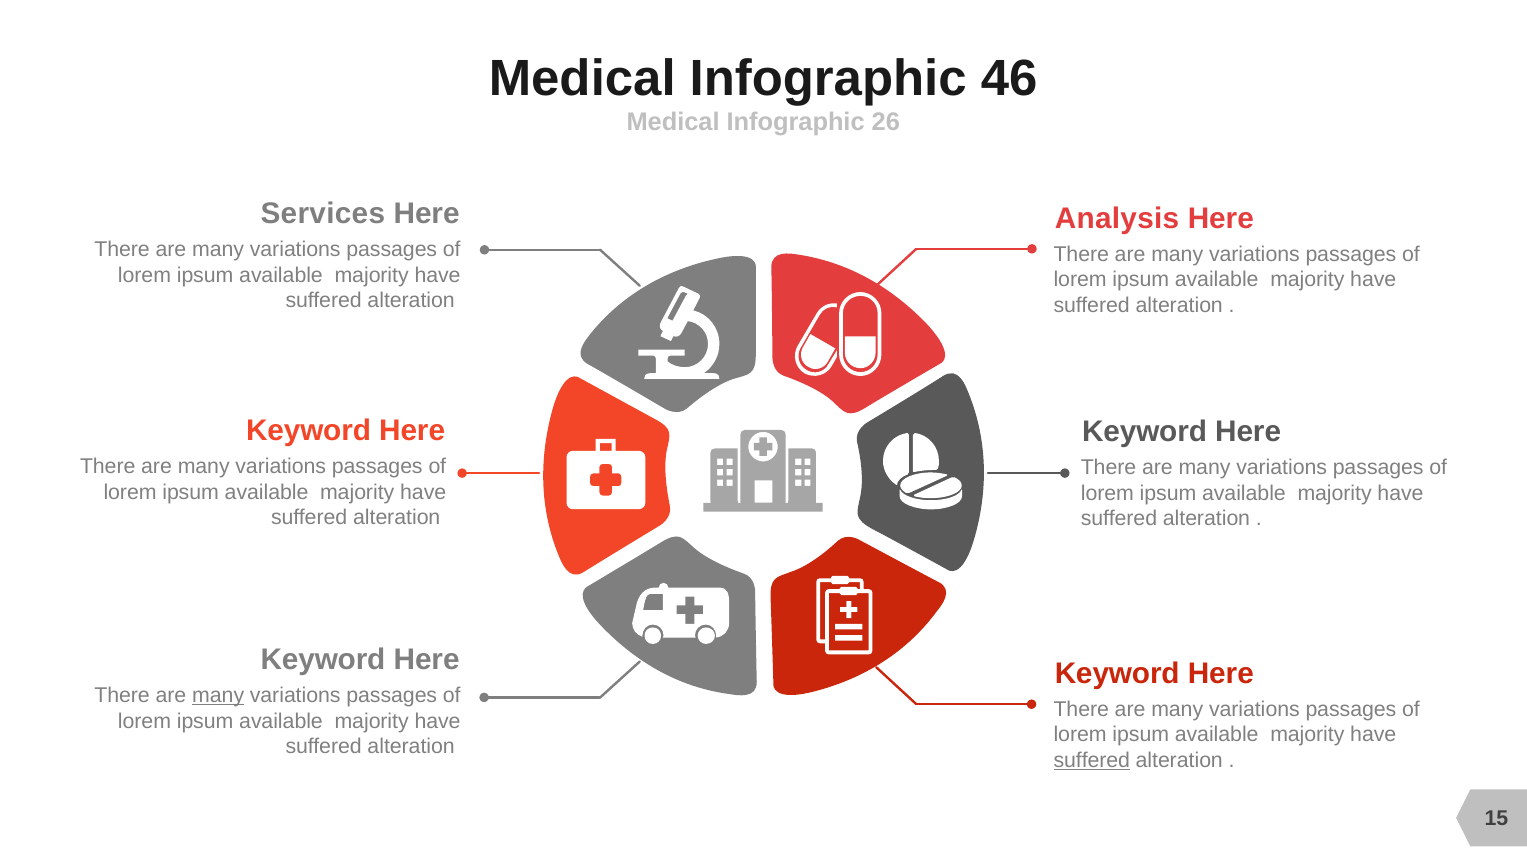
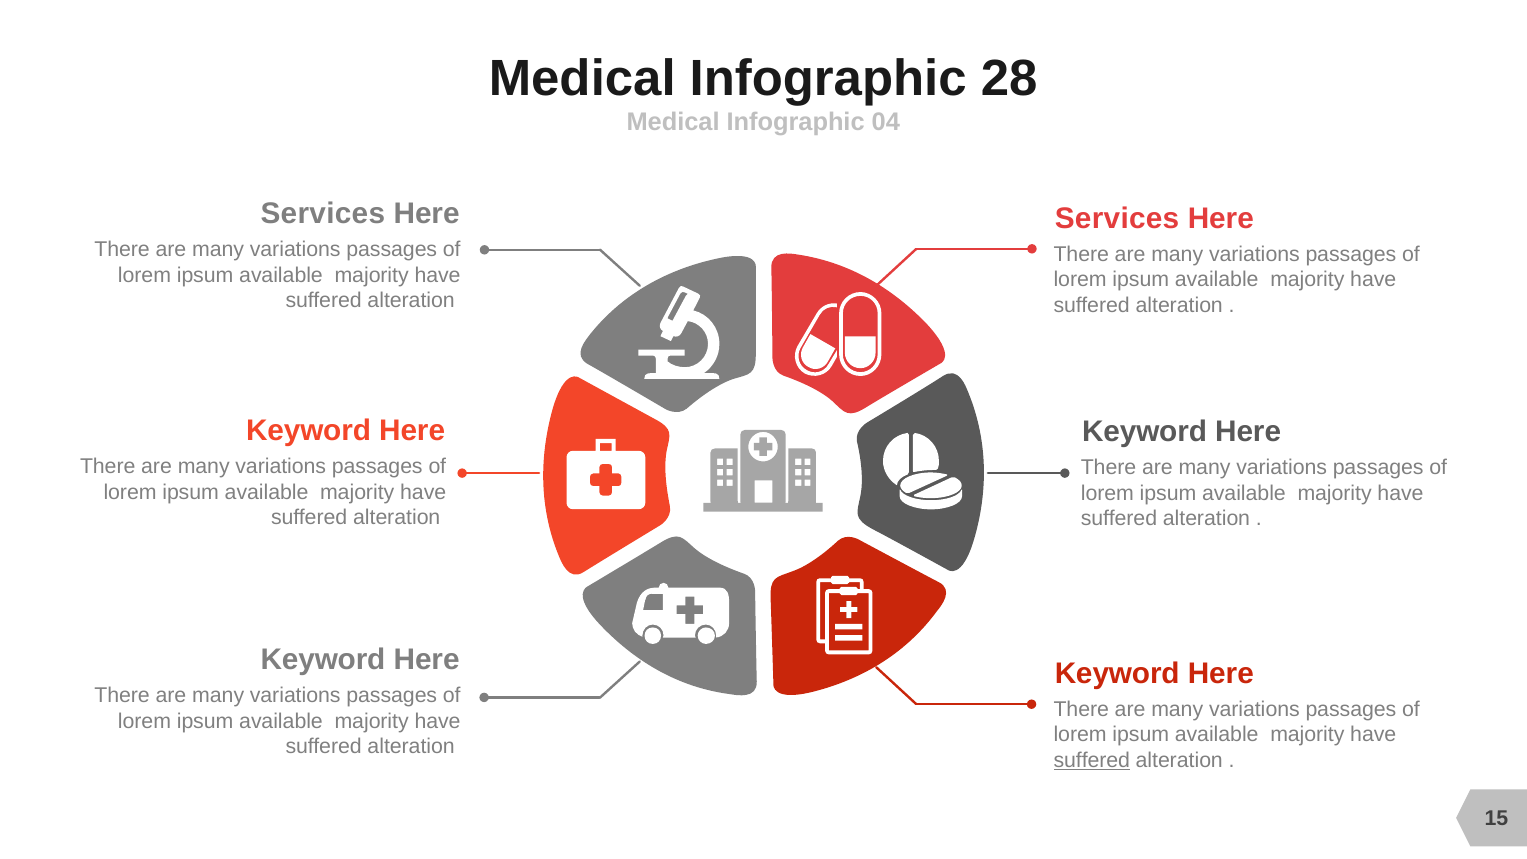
46: 46 -> 28 (1009, 79)
26: 26 -> 04 (886, 122)
Analysis: Analysis -> Services (1117, 218)
many underline: present -> none (218, 696)
